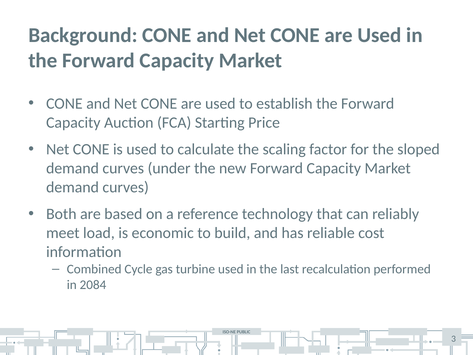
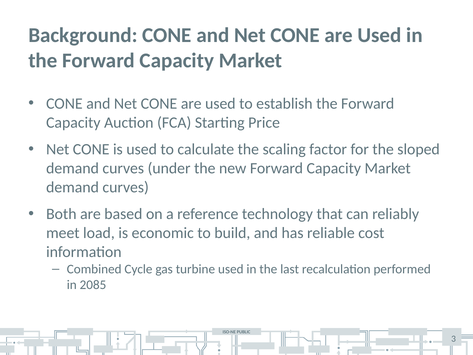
2084: 2084 -> 2085 (93, 285)
